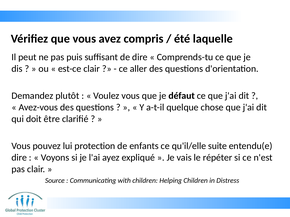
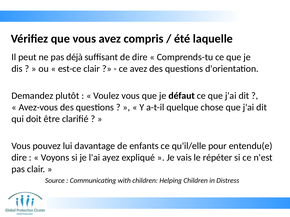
puis: puis -> déjà (74, 57)
ce aller: aller -> avez (139, 69)
protection: protection -> davantage (95, 146)
suite: suite -> pour (218, 146)
